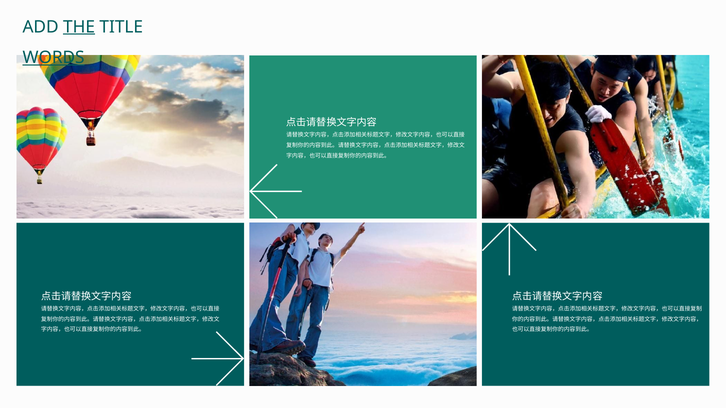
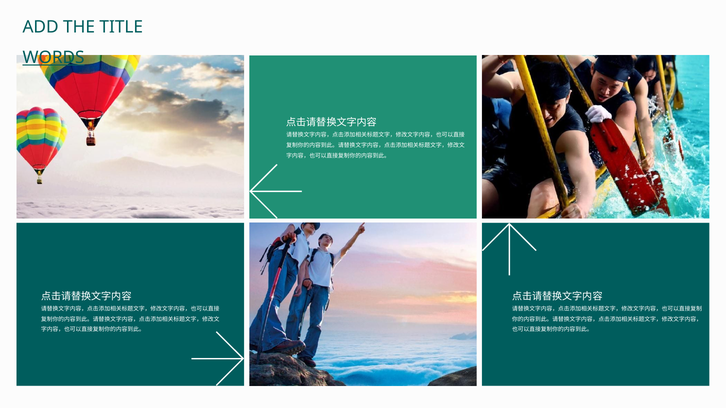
THE underline: present -> none (79, 27)
